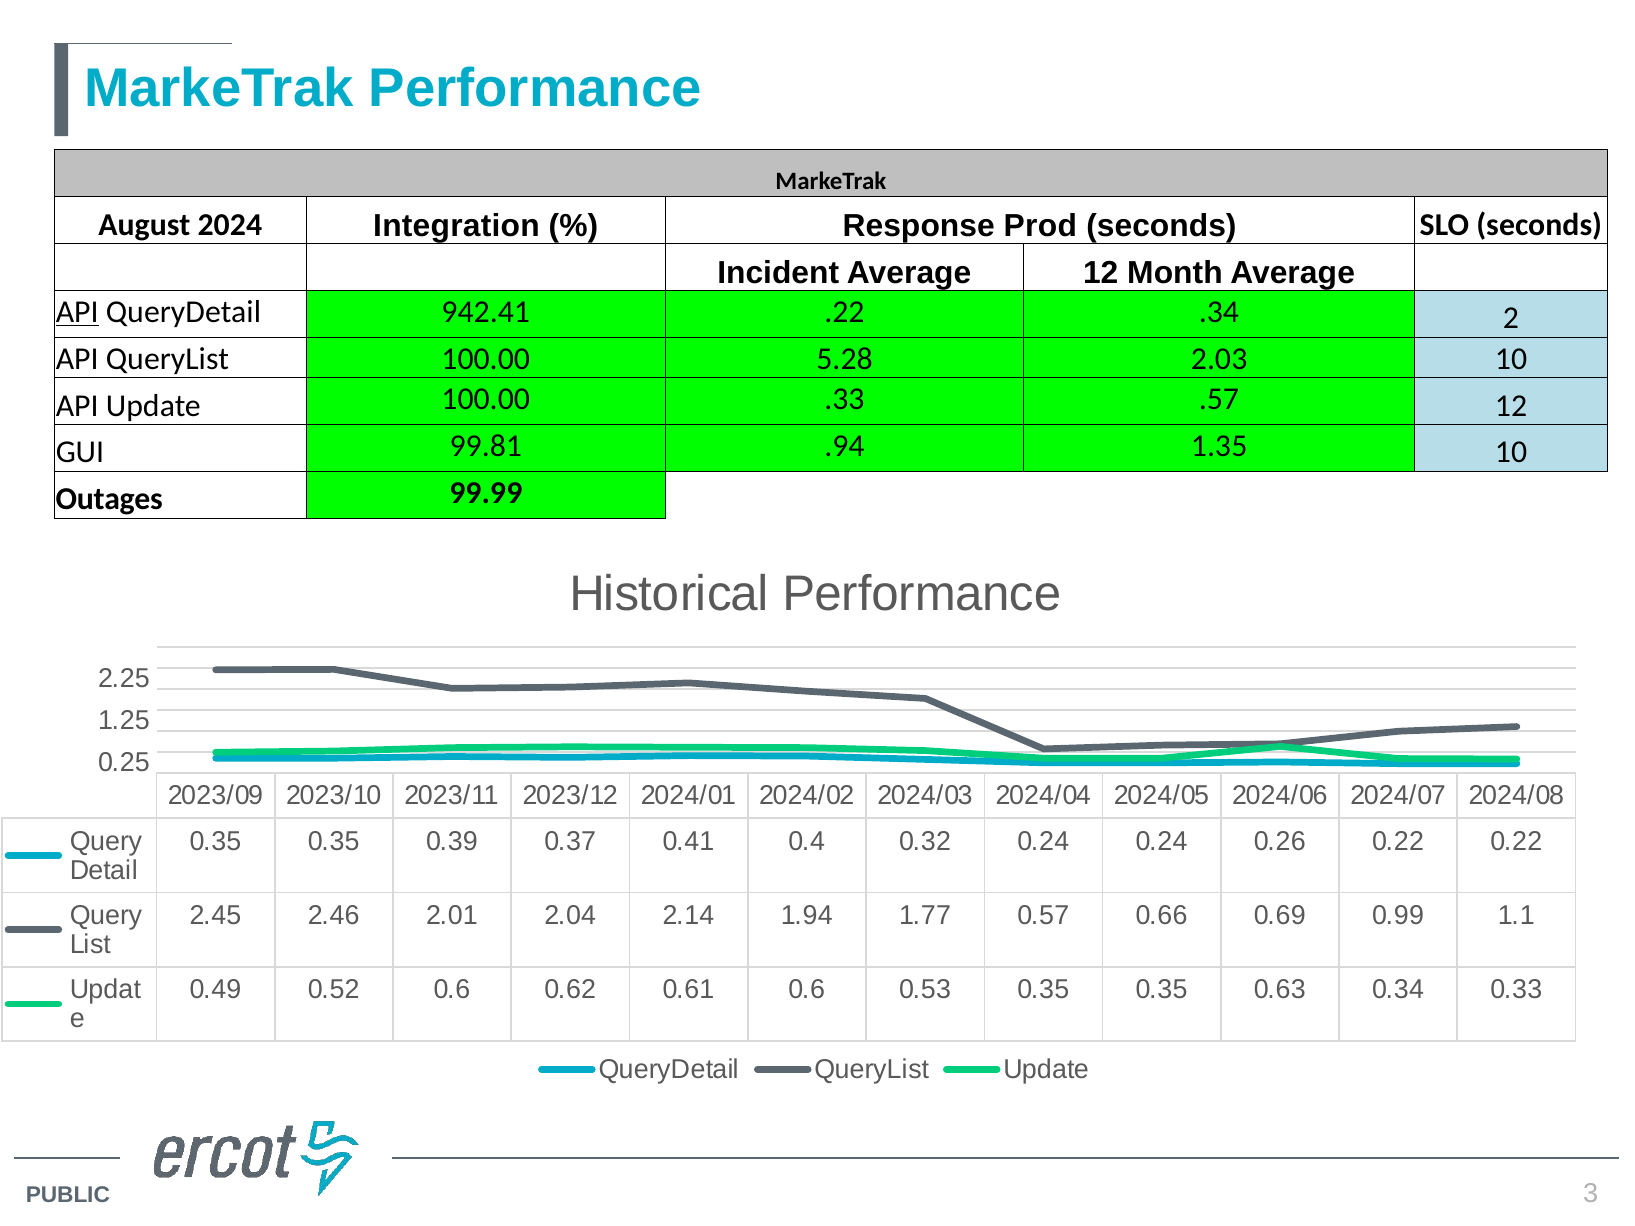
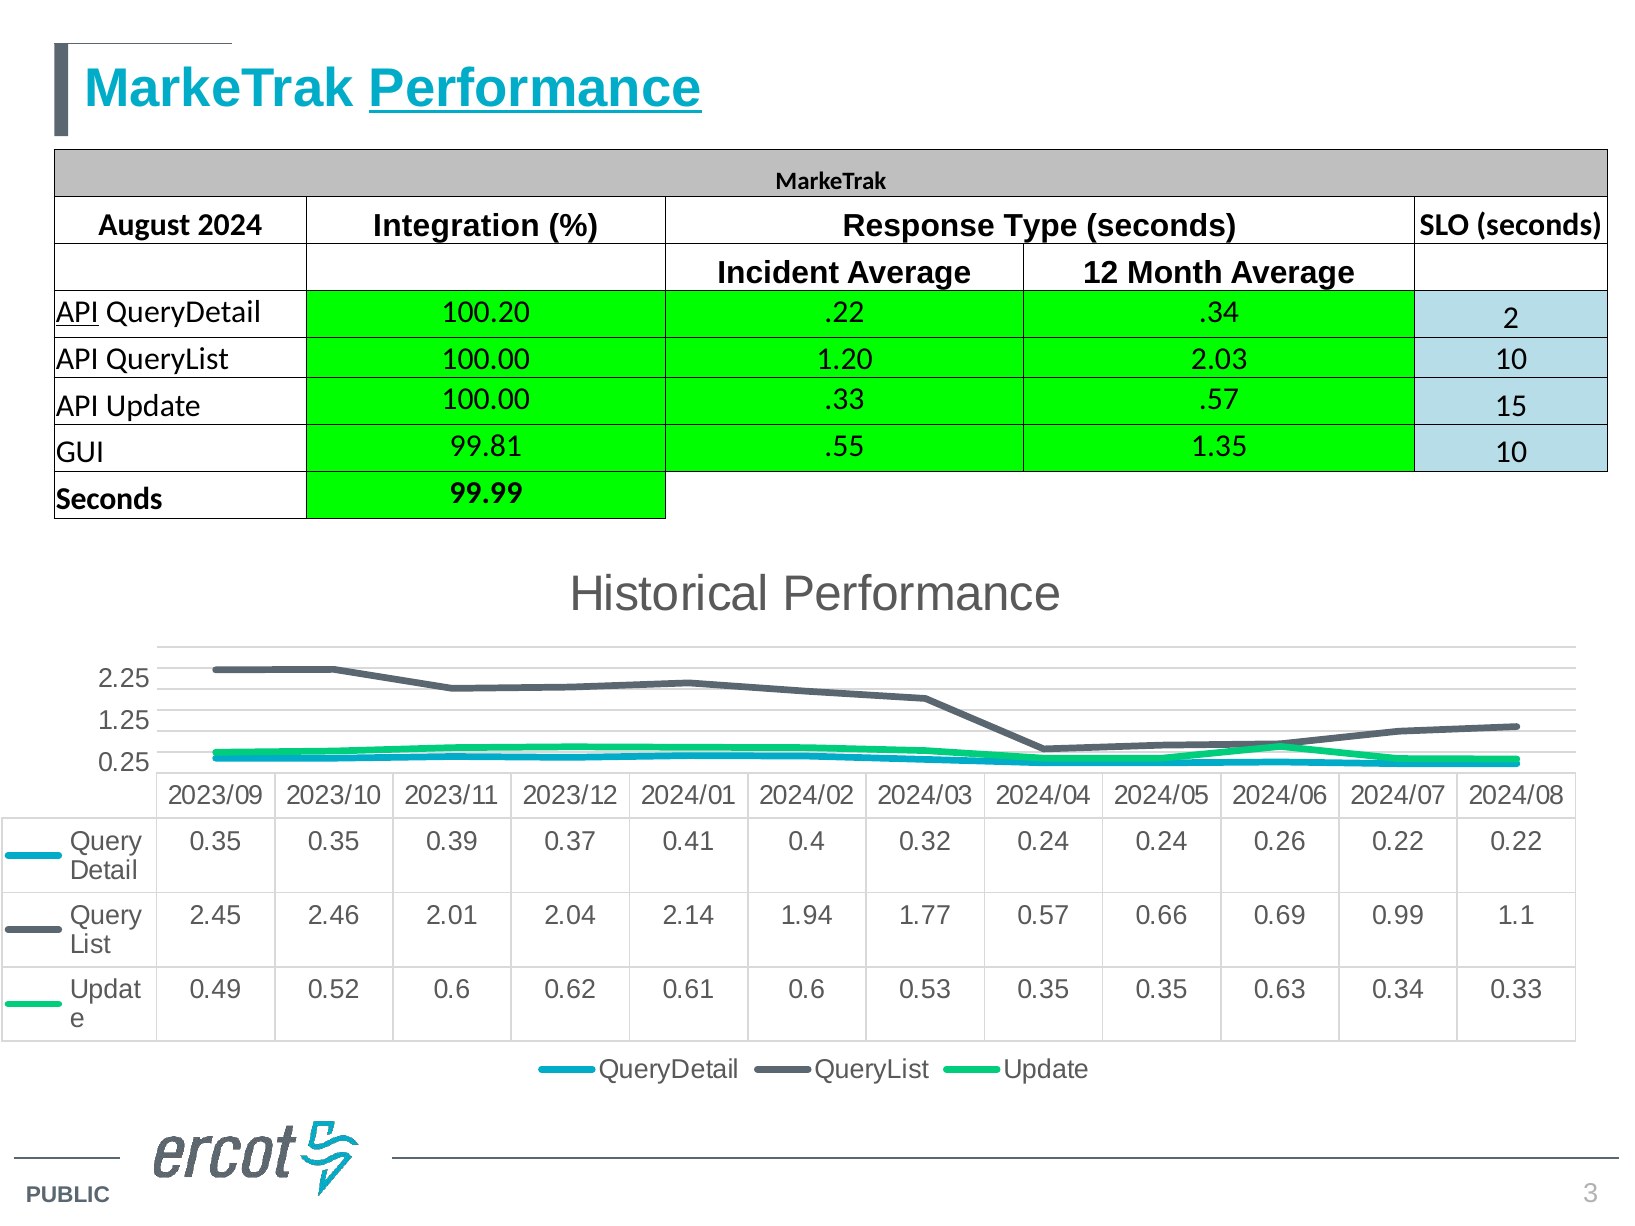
Performance underline: none -> present (535, 88)
Prod: Prod -> Type (1041, 226)
942.41: 942.41 -> 100.20 (486, 312)
5.28: 5.28 -> 1.20 (845, 359)
.57 12: 12 -> 15 (1511, 406)
.94: .94 -> .55 (844, 446)
Outages: Outages -> Seconds (109, 499)
